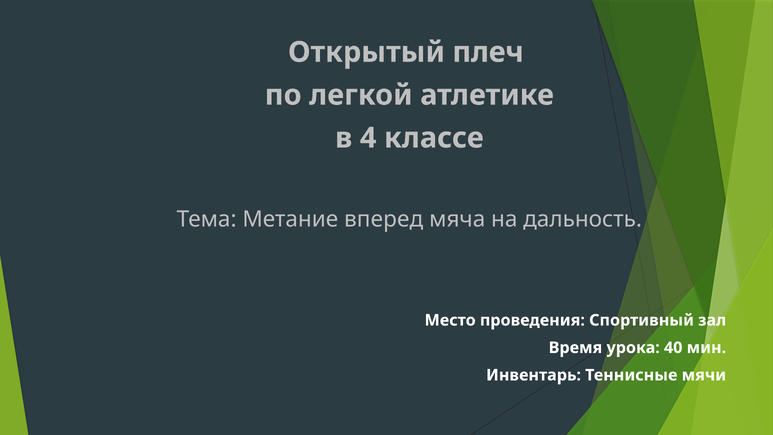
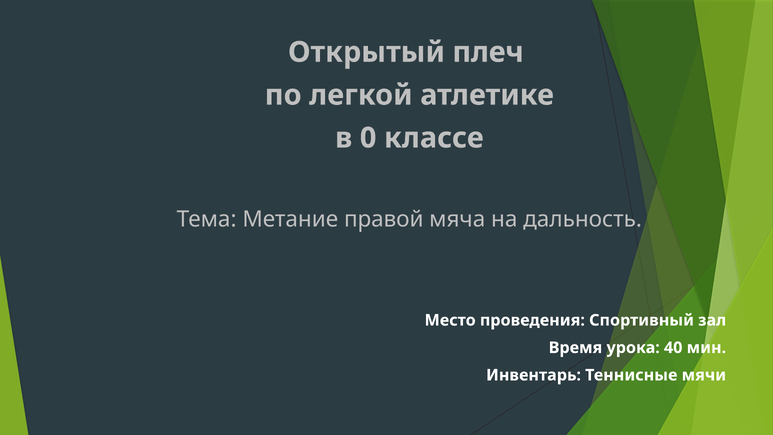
4: 4 -> 0 (368, 138)
вперед: вперед -> правой (384, 219)
